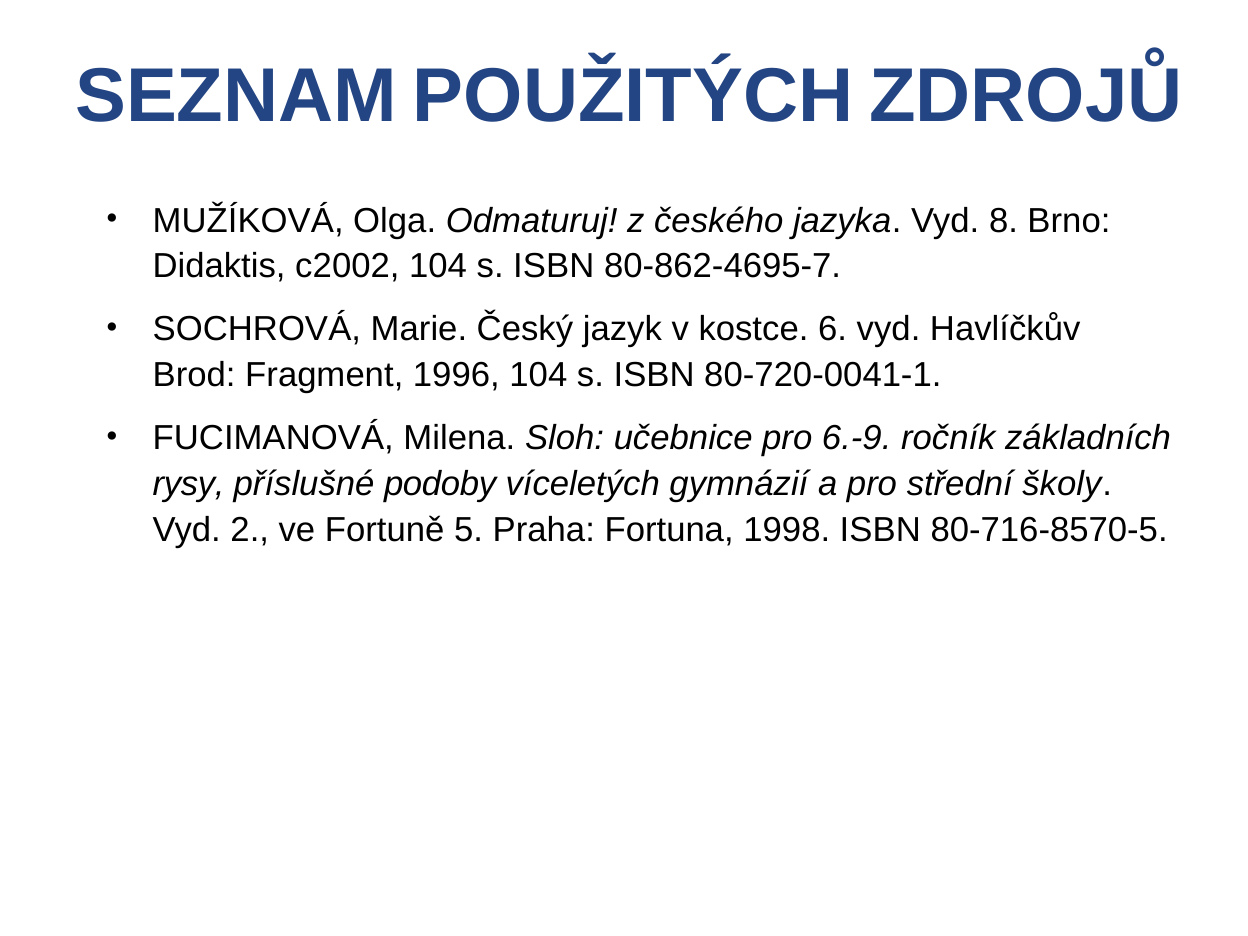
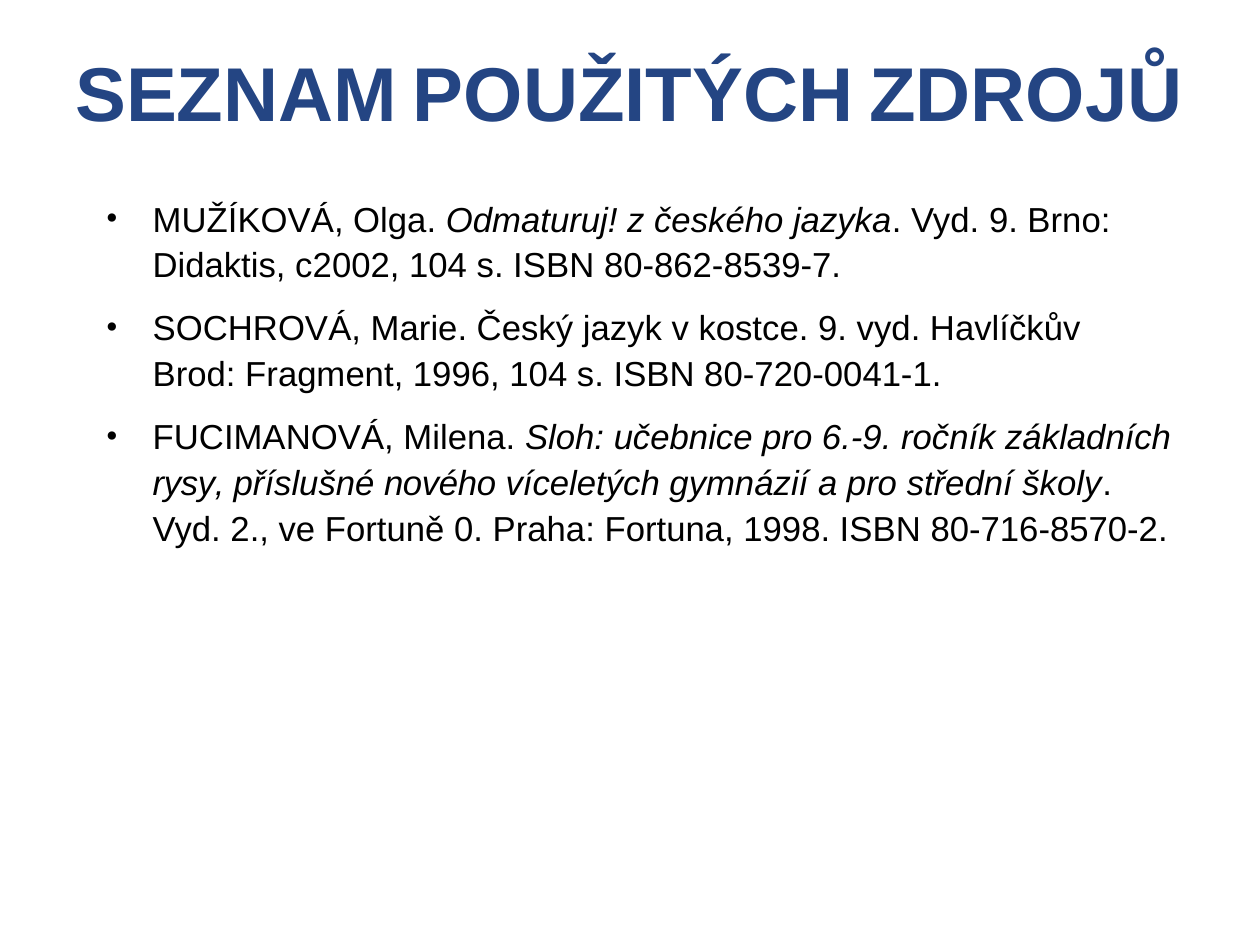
Vyd 8: 8 -> 9 (1003, 221)
80-862-4695-7: 80-862-4695-7 -> 80-862-8539-7 (723, 266)
kostce 6: 6 -> 9 (833, 330)
podoby: podoby -> nového (440, 484)
5: 5 -> 0 (469, 530)
80-716-8570-5: 80-716-8570-5 -> 80-716-8570-2 (1049, 530)
